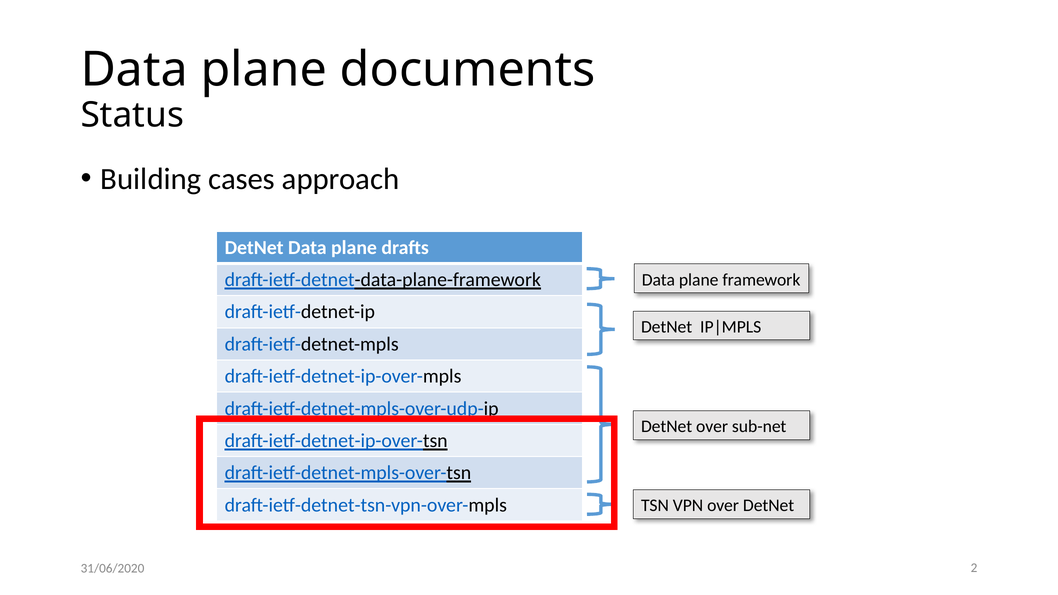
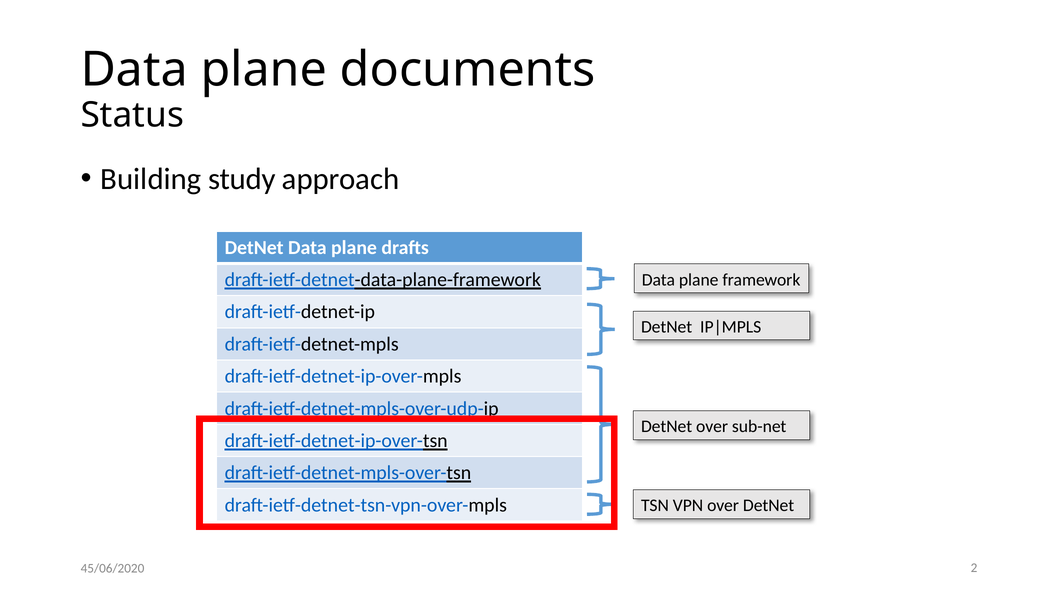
cases: cases -> study (242, 179)
31/06/2020: 31/06/2020 -> 45/06/2020 (113, 568)
